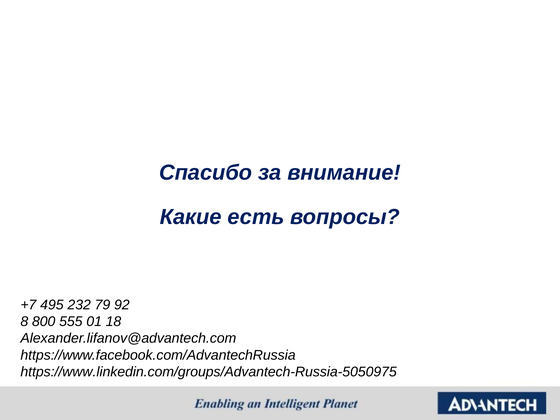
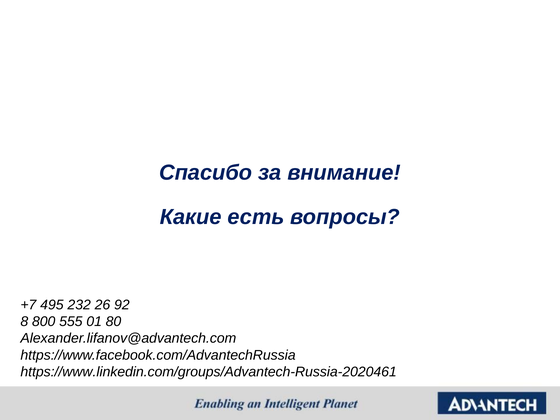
79: 79 -> 26 (102, 305)
18: 18 -> 80 (113, 322)
https://www.linkedin.com/groups/Advantech-Russia-5050975: https://www.linkedin.com/groups/Advantech-Russia-5050975 -> https://www.linkedin.com/groups/Advantech-Russia-2020461 (209, 372)
